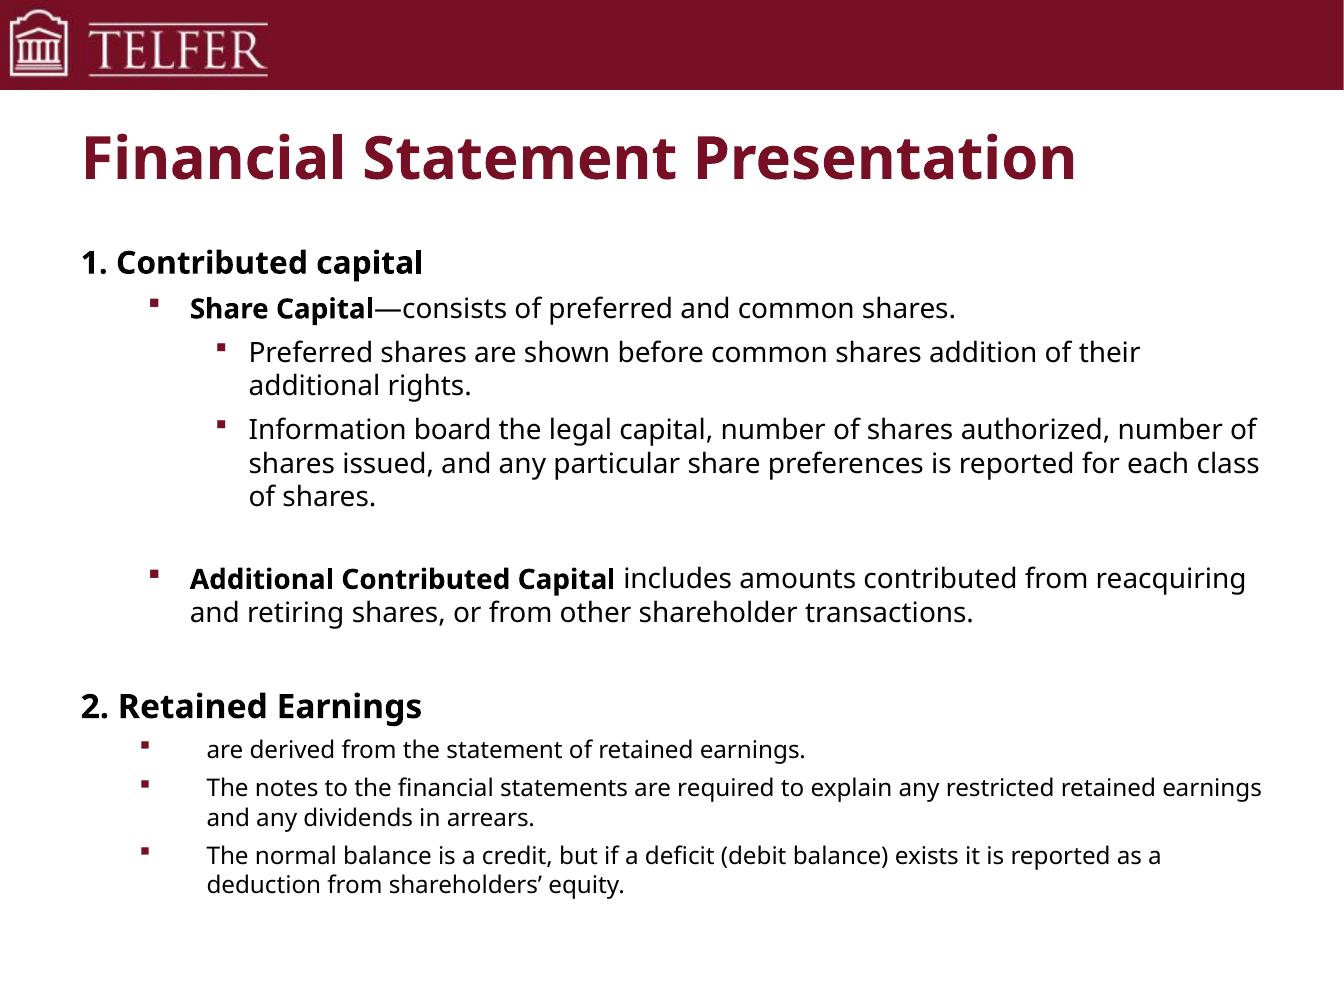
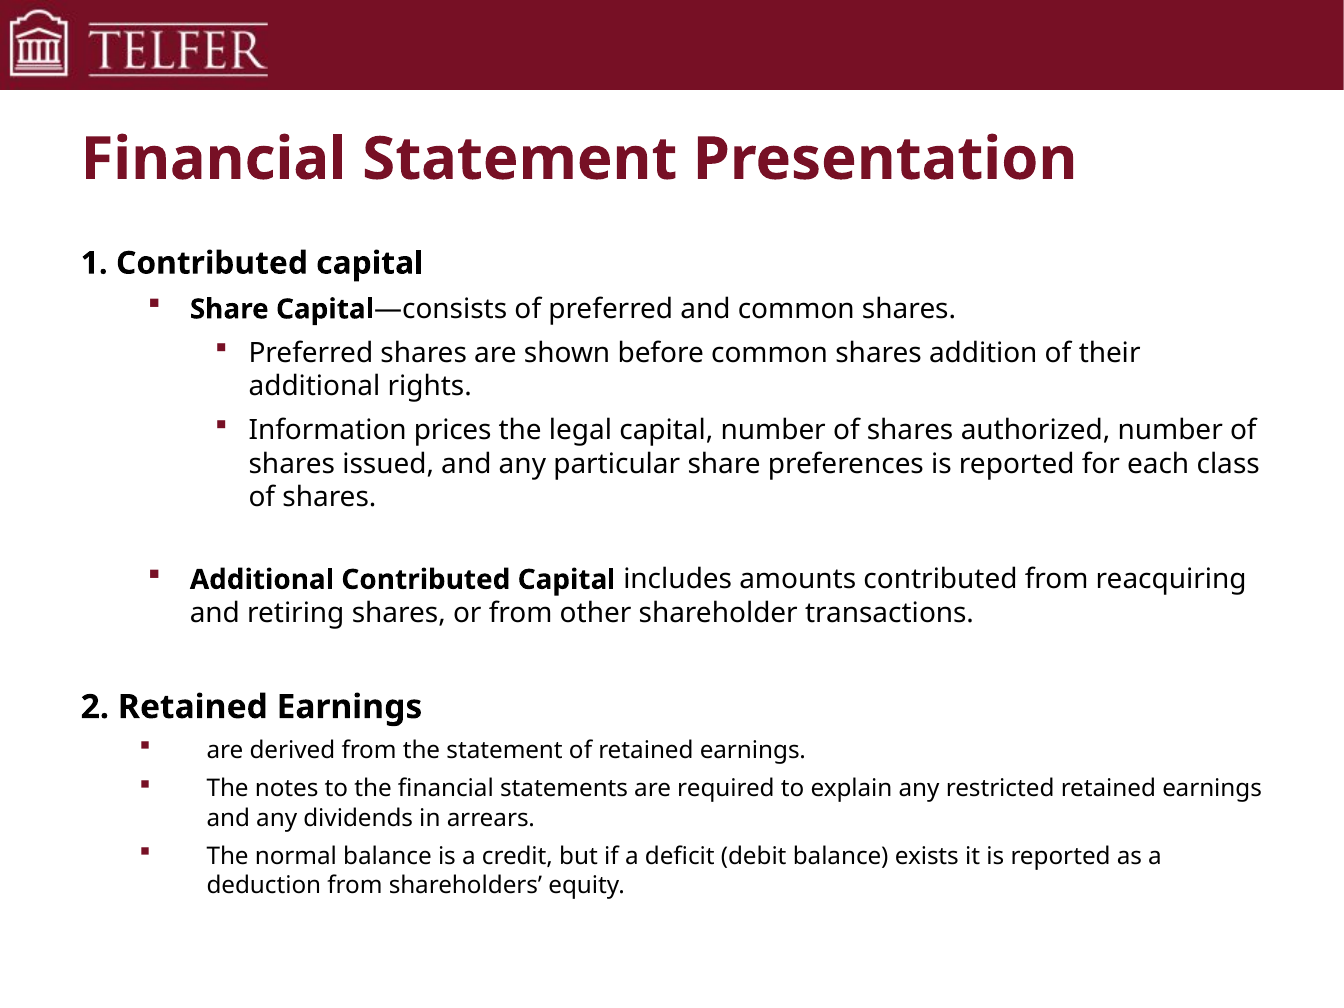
board: board -> prices (453, 430)
